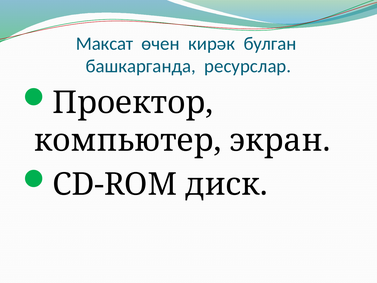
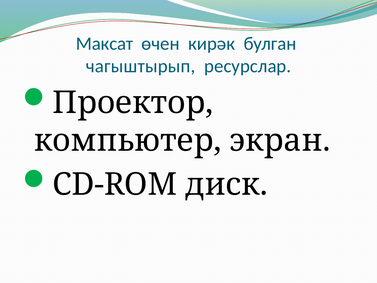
башкарганда: башкарганда -> чагыштырып (141, 66)
